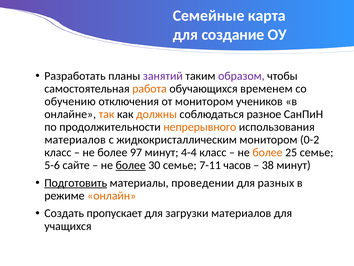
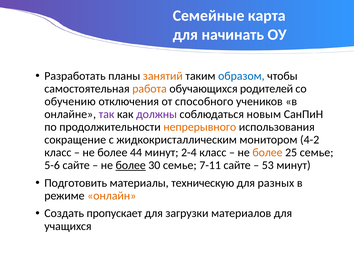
создание: создание -> начинать (233, 35)
занятий colour: purple -> orange (163, 76)
образом colour: purple -> blue (241, 76)
временем: временем -> родителей (267, 88)
от монитором: монитором -> способного (204, 101)
так colour: orange -> purple (107, 114)
должны colour: orange -> purple (157, 114)
разное: разное -> новым (264, 114)
материалов: материалов -> сокращение (75, 139)
0-2: 0-2 -> 4-2 (310, 139)
97: 97 -> 44 (136, 152)
4-4: 4-4 -> 2-4 (189, 152)
7-11 часов: часов -> сайте (237, 165)
38: 38 -> 53 (268, 165)
Подготовить underline: present -> none (76, 183)
проведении: проведении -> техническую (203, 183)
